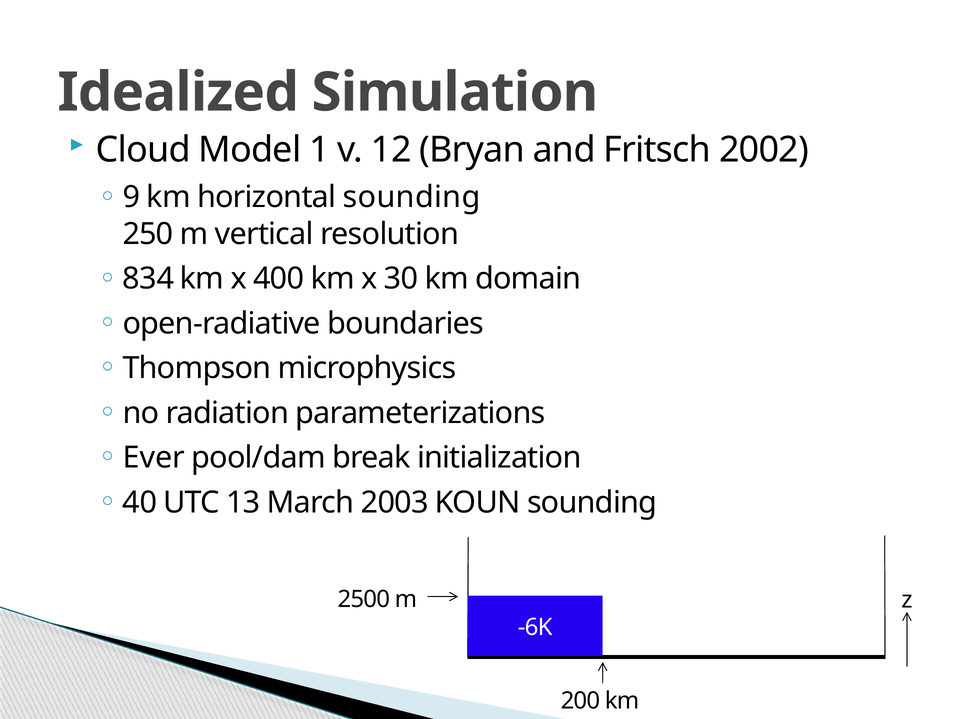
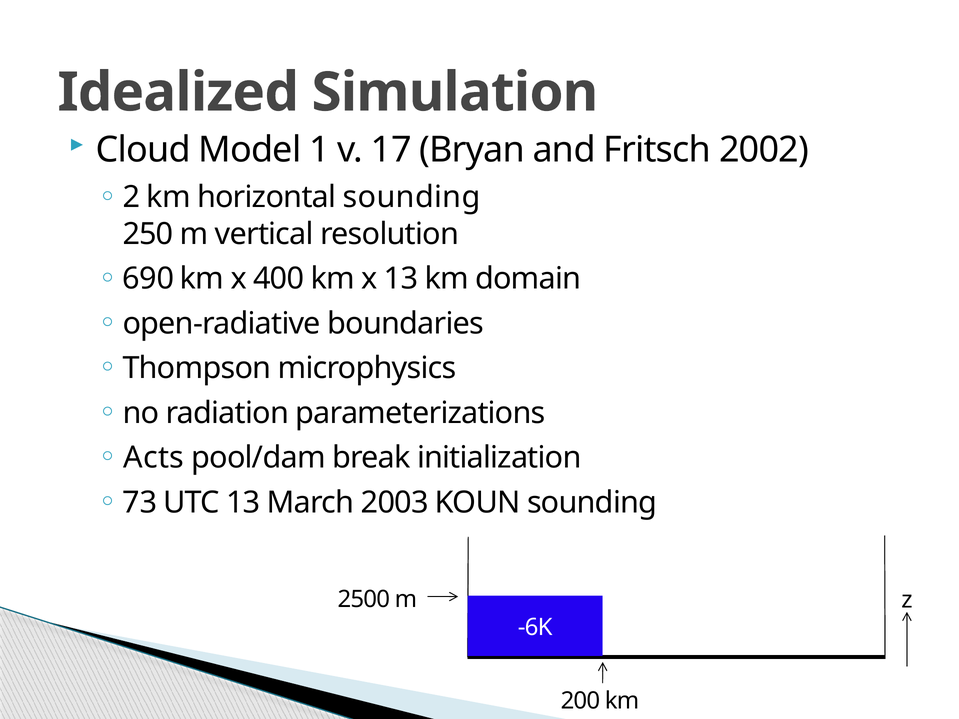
12: 12 -> 17 (391, 150)
9: 9 -> 2 (131, 197)
834: 834 -> 690 (148, 279)
x 30: 30 -> 13 (401, 279)
Ever: Ever -> Acts (154, 458)
40: 40 -> 73 (140, 503)
